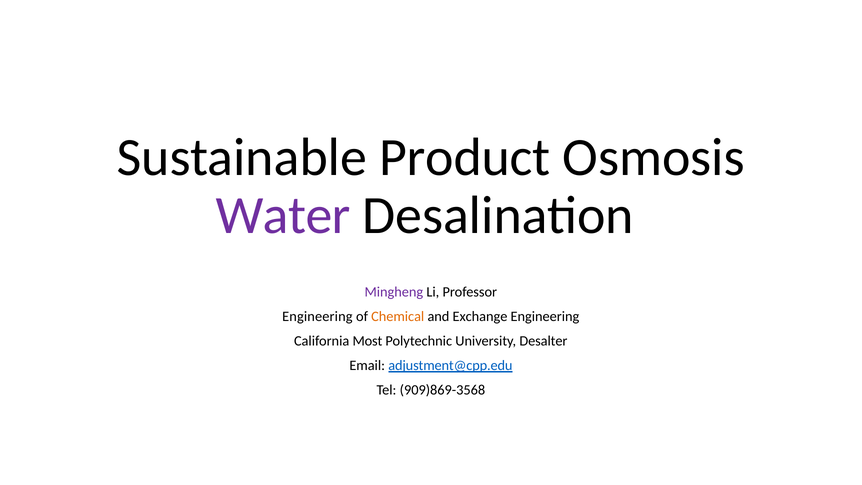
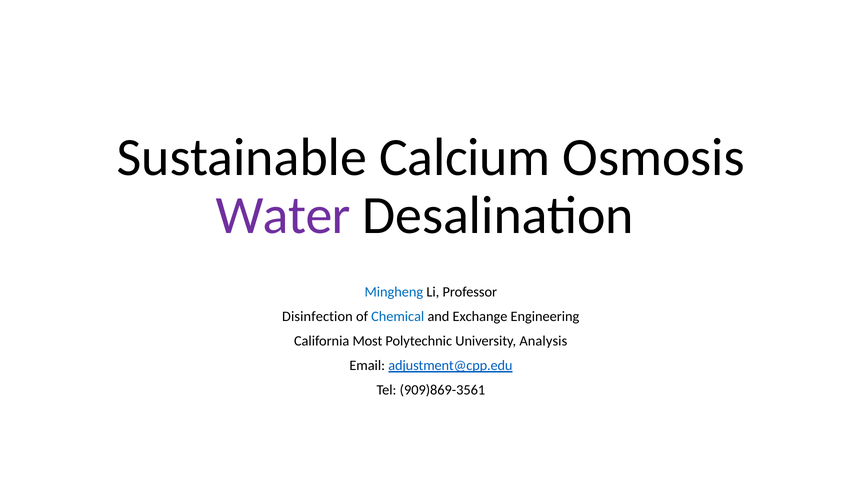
Product: Product -> Calcium (465, 157)
Mingheng colour: purple -> blue (394, 292)
Engineering: Engineering -> Disinfection (317, 316)
Chemical colour: orange -> blue (398, 316)
Desalter: Desalter -> Analysis (543, 341)
909)869-3568: 909)869-3568 -> 909)869-3561 (442, 390)
